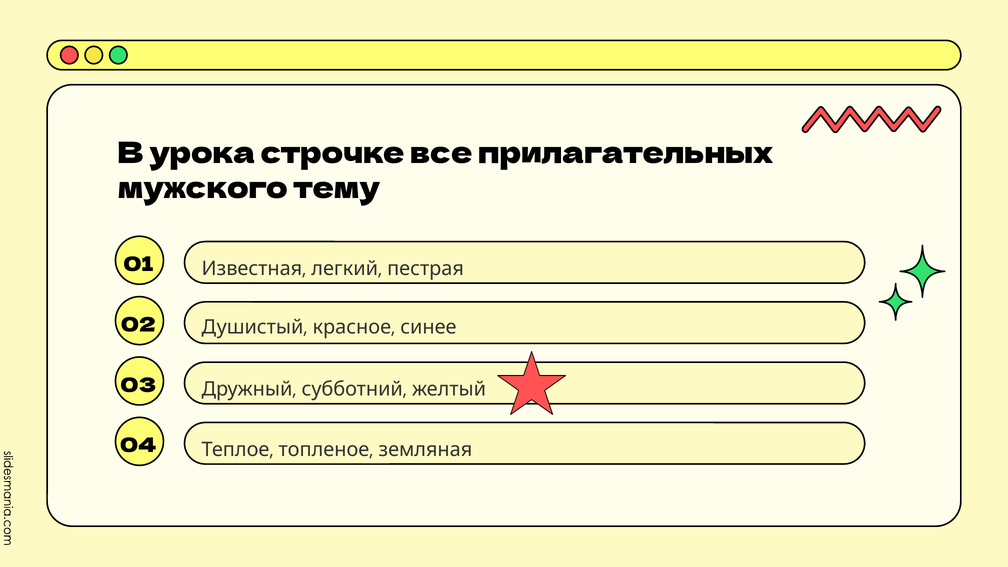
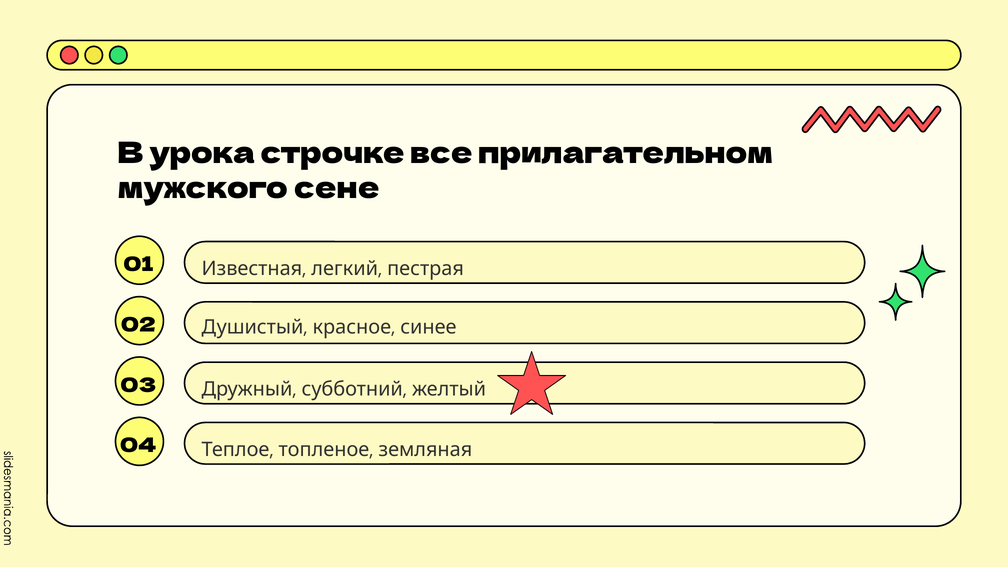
прилагательных: прилагательных -> прилагательном (626, 153)
тему: тему -> сене (337, 189)
